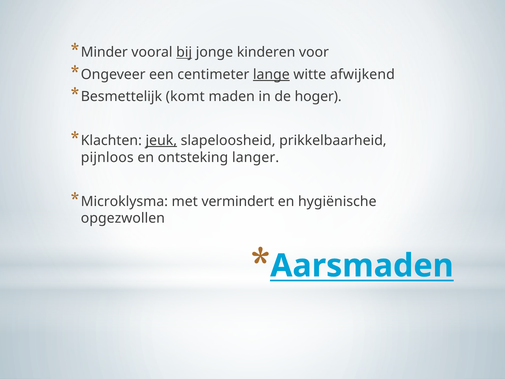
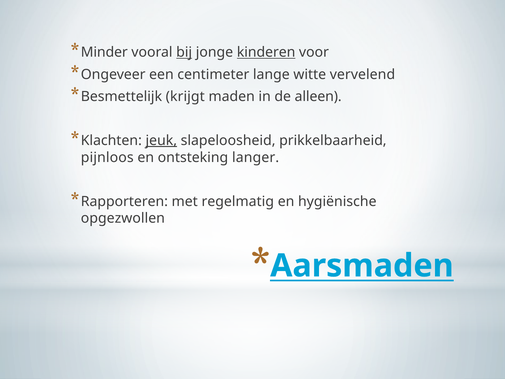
kinderen underline: none -> present (266, 52)
lange underline: present -> none (271, 74)
afwijkend: afwijkend -> vervelend (362, 74)
komt: komt -> krijgt (185, 96)
hoger: hoger -> alleen (318, 96)
Microklysma: Microklysma -> Rapporteren (124, 201)
vermindert: vermindert -> regelmatig (238, 201)
